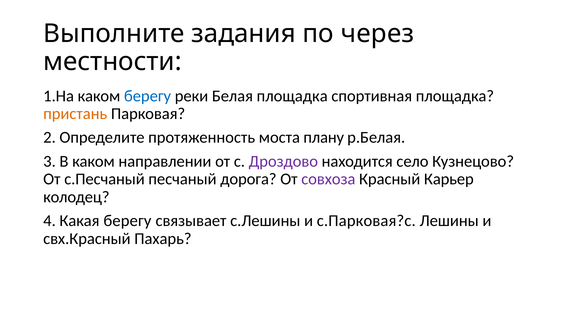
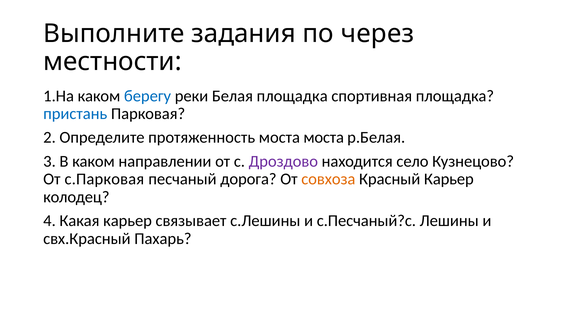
пристань colour: orange -> blue (75, 114)
моста плану: плану -> моста (324, 138)
с.Песчаный: с.Песчаный -> с.Парковая (104, 179)
совхоза colour: purple -> orange (328, 179)
Какая берегу: берегу -> карьер (128, 221)
с.Парковая?с: с.Парковая?с -> с.Песчаный?с (366, 221)
